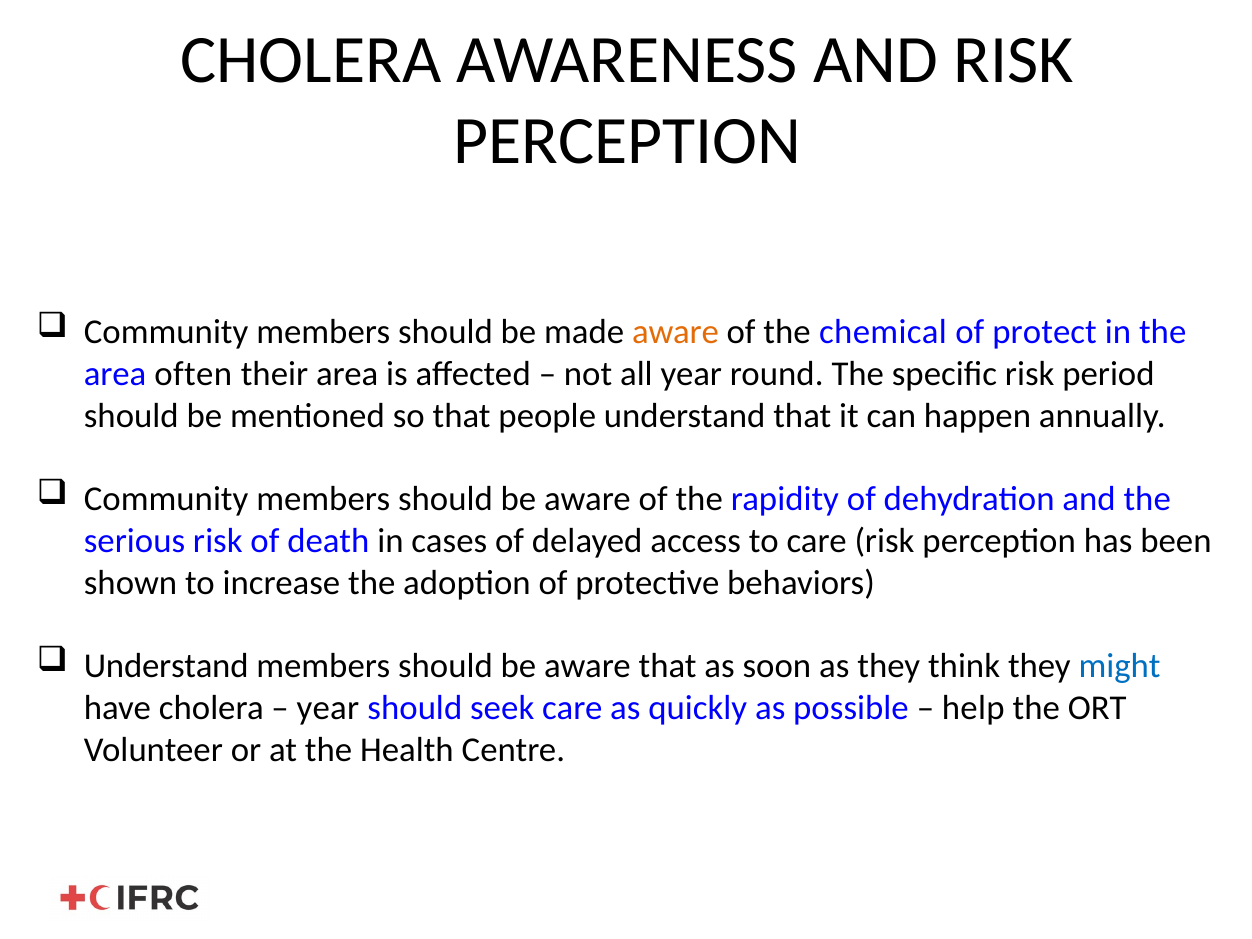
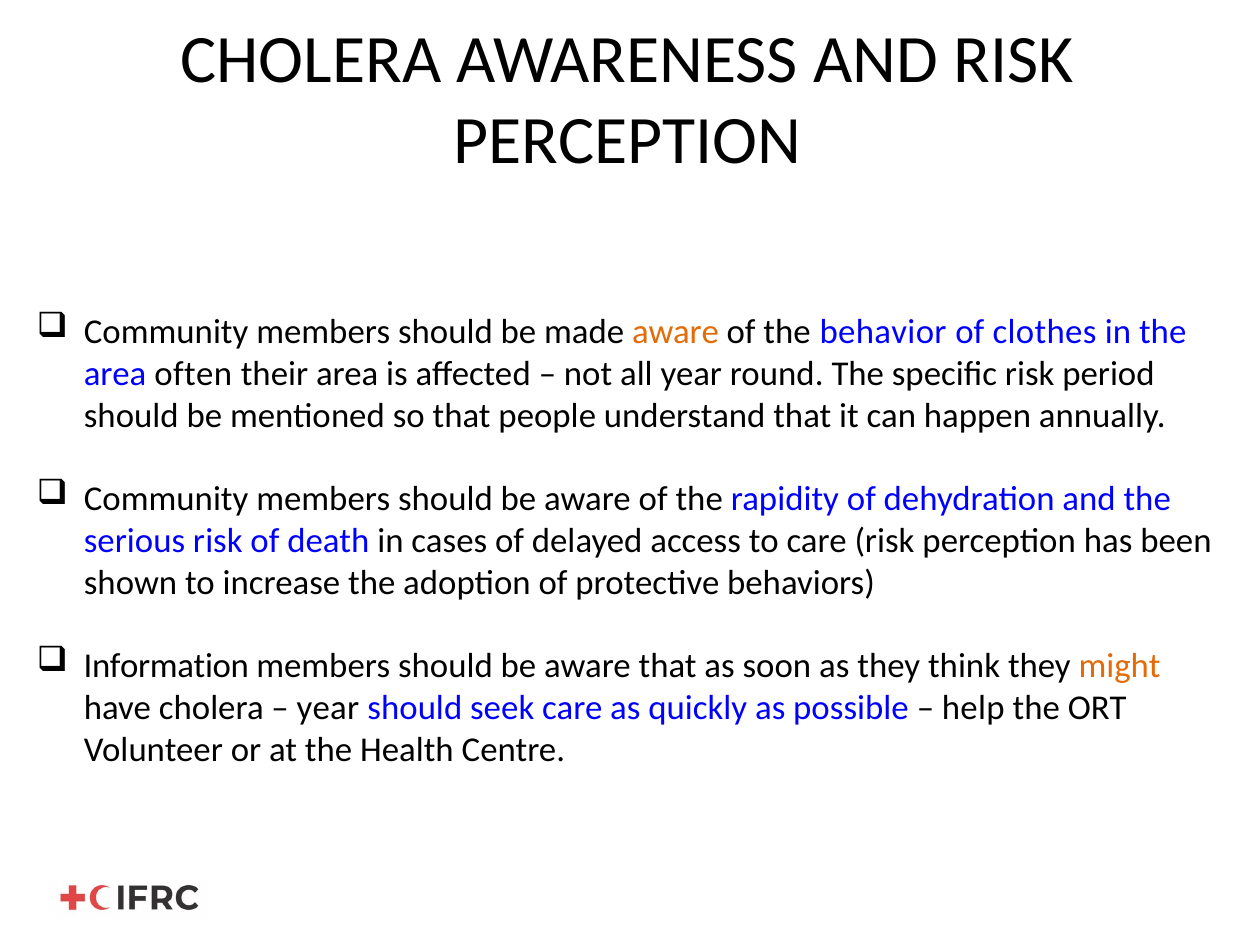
chemical: chemical -> behavior (883, 332)
protect: protect -> clothes (1044, 332)
Understand: Understand -> Information (166, 666)
might colour: blue -> orange (1120, 666)
